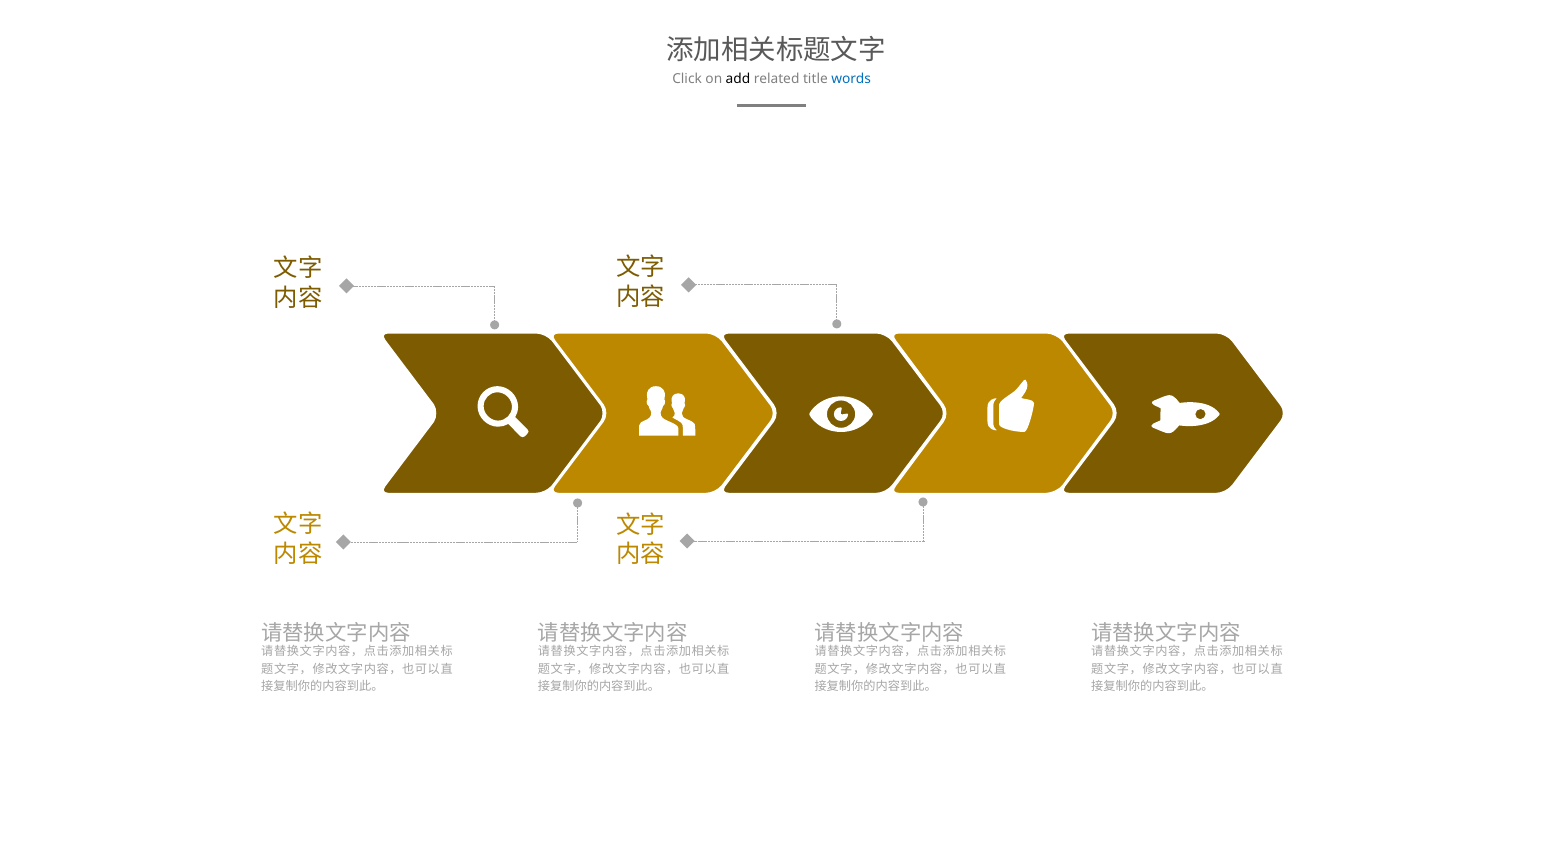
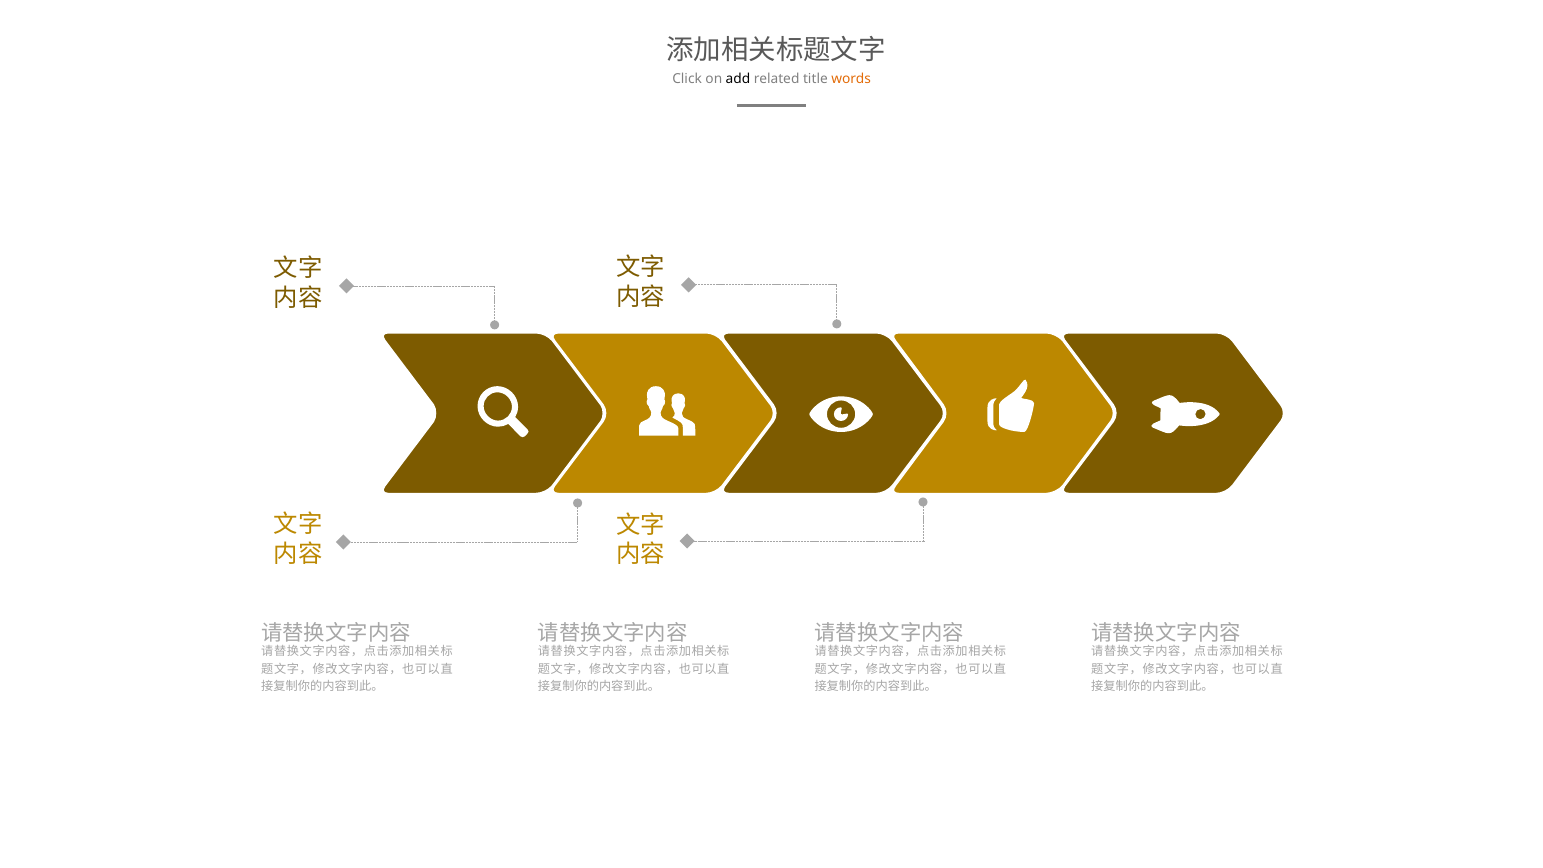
words colour: blue -> orange (851, 79)
